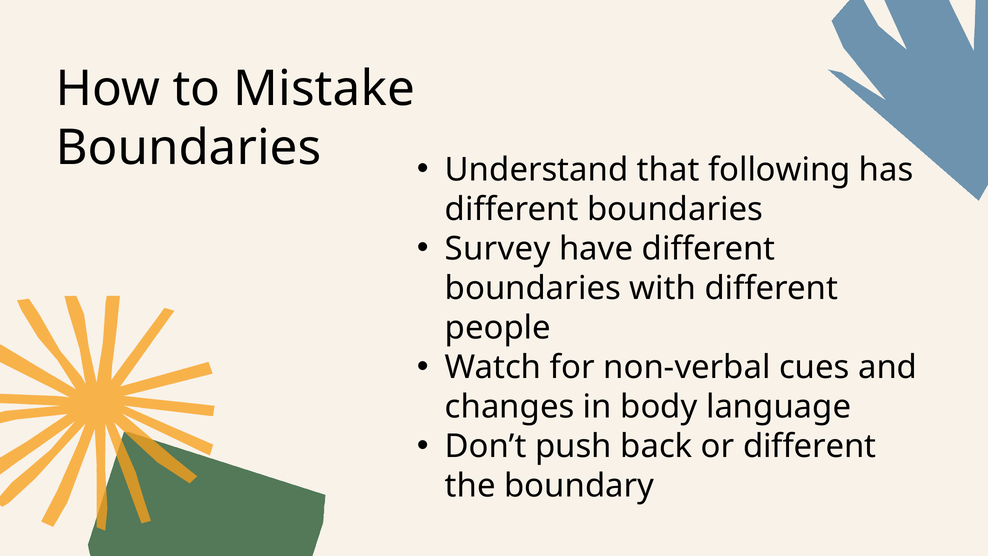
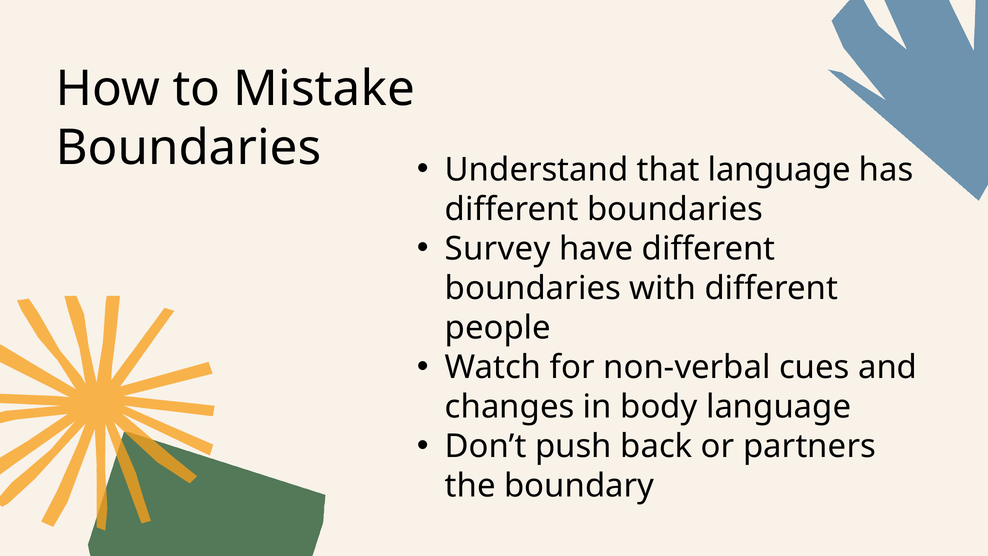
that following: following -> language (779, 170)
or different: different -> partners (809, 446)
